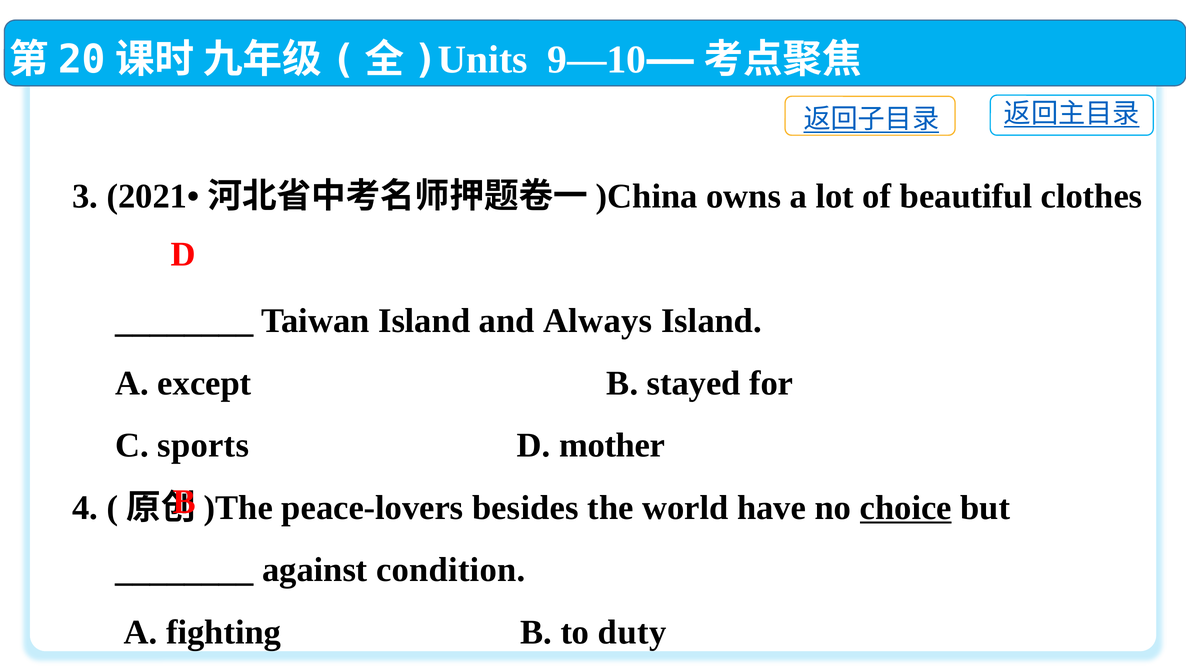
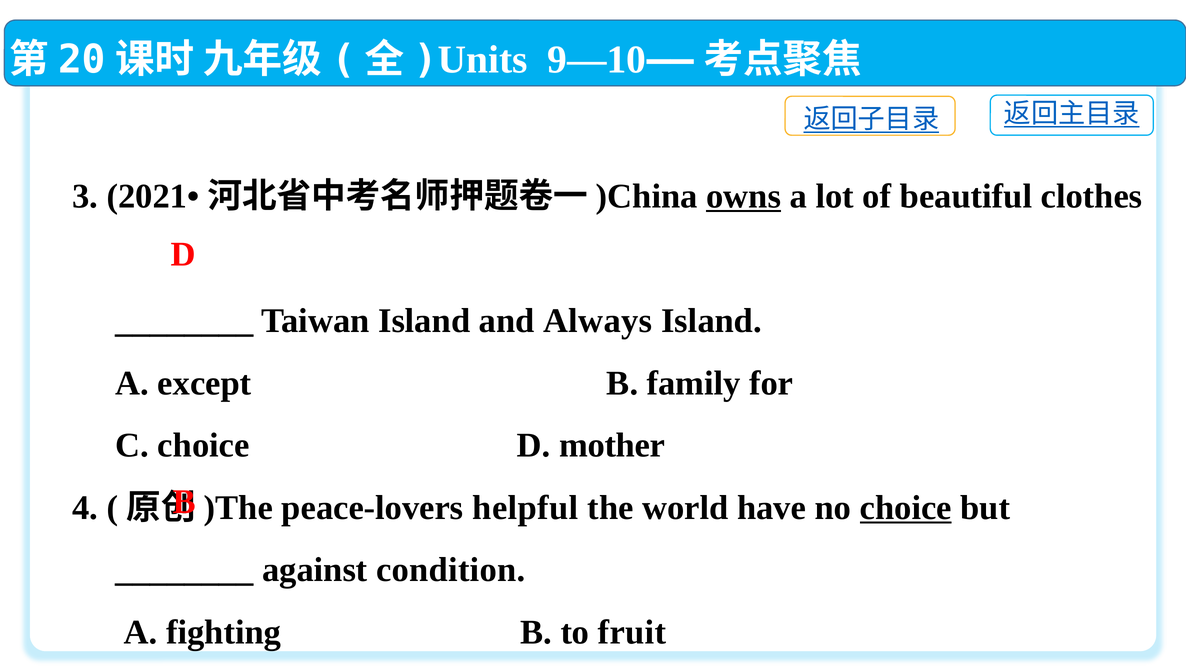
owns underline: none -> present (744, 196)
stayed: stayed -> family (694, 383)
C sports: sports -> choice (204, 445)
besides: besides -> helpful (525, 508)
duty: duty -> fruit (632, 632)
